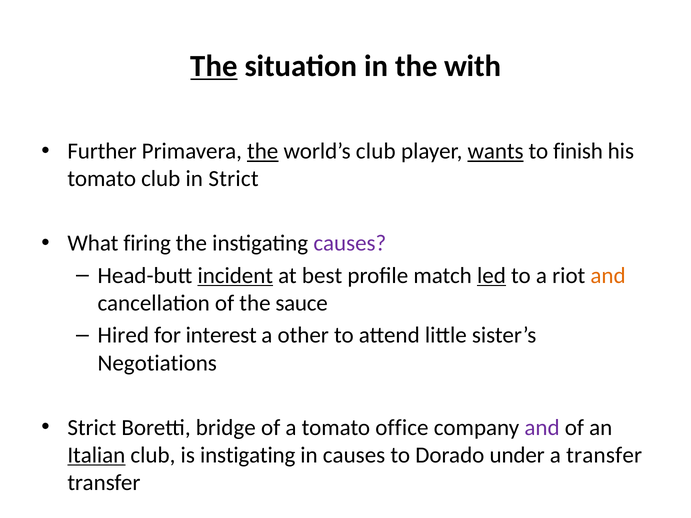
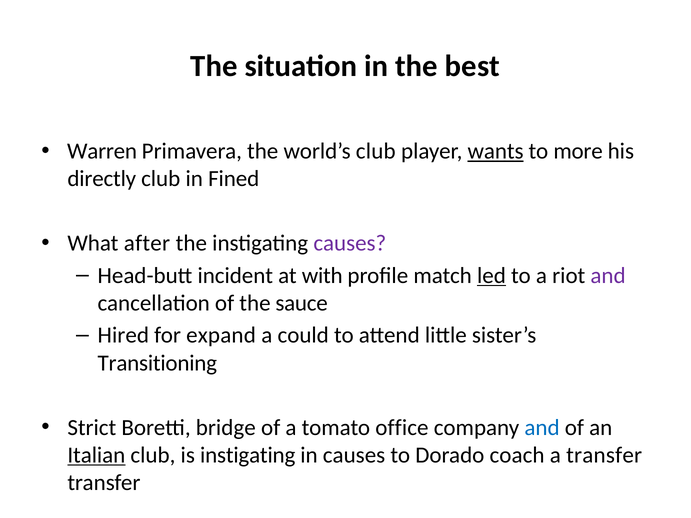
The underline: present -> none (214, 66)
with: with -> best (472, 66)
Further: Further -> Warren (102, 151)
the underline: present -> none (263, 151)
finish: finish -> more (578, 151)
tomato: tomato -> directly (102, 179)
in Strict: Strict -> Fined (234, 179)
firing: firing -> after (147, 243)
incident underline: present -> none (235, 276)
best: best -> with (322, 276)
and colour: orange -> purple (608, 276)
interest: interest -> expand (221, 336)
other: other -> could (303, 336)
Negotiations: Negotiations -> Transitioning (157, 363)
and colour: purple -> blue (542, 428)
under: under -> coach (517, 455)
